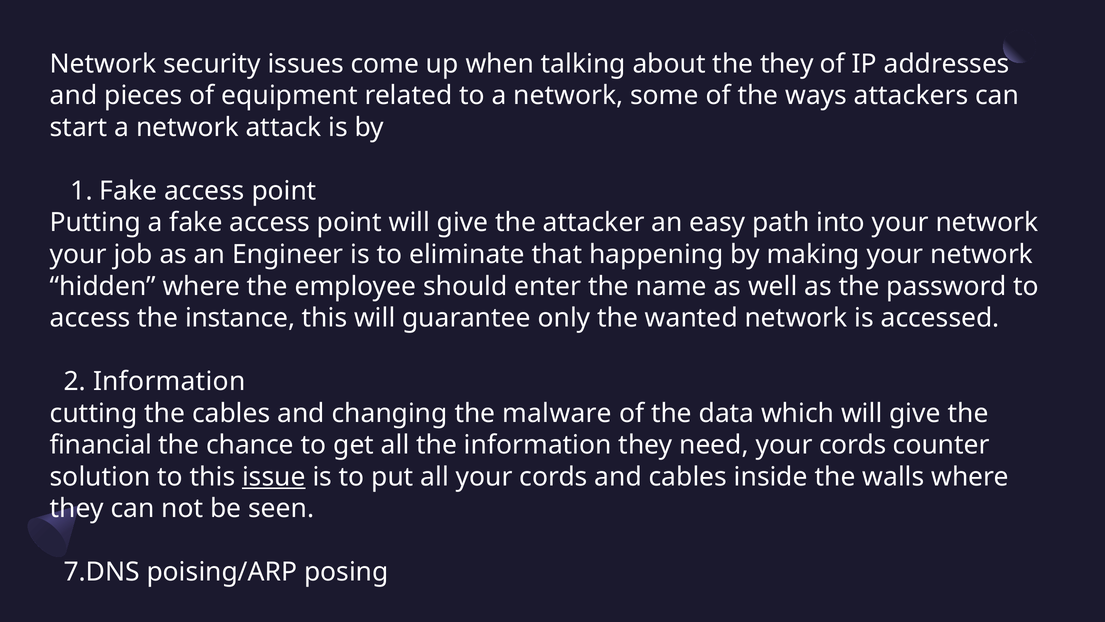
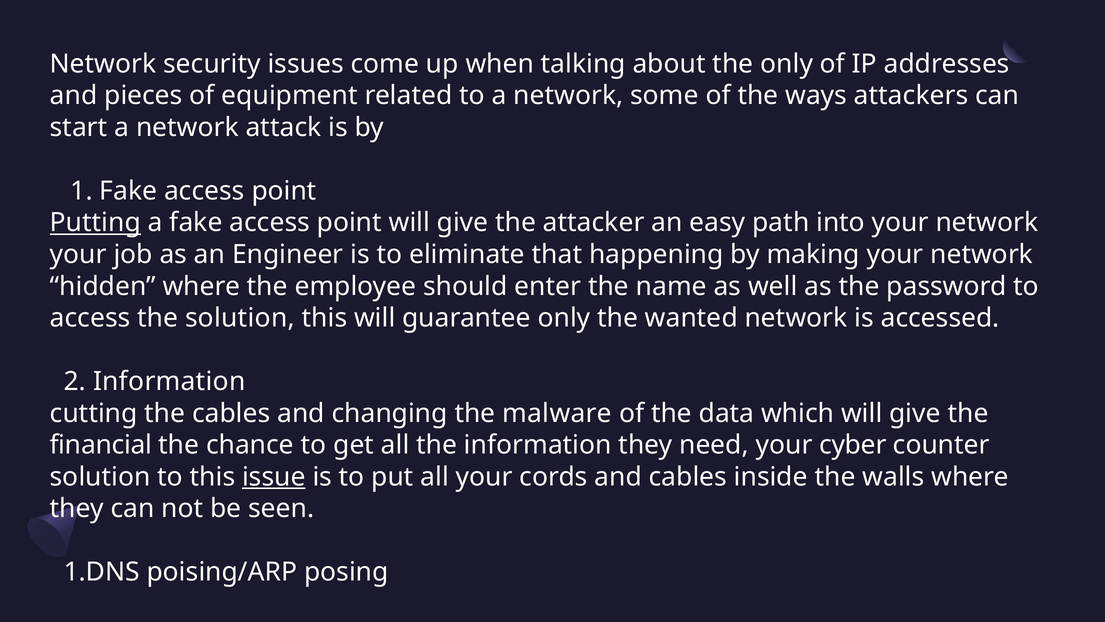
the they: they -> only (787, 64)
Putting underline: none -> present (95, 223)
the instance: instance -> solution (240, 318)
need your cords: cords -> cyber (853, 445)
7.DNS: 7.DNS -> 1.DNS (102, 572)
